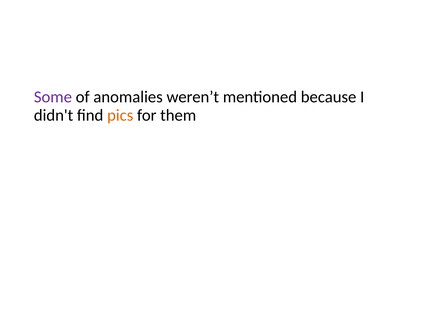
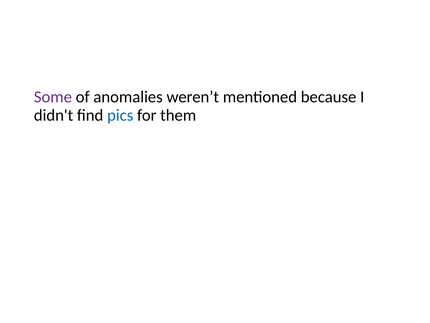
pics colour: orange -> blue (120, 115)
